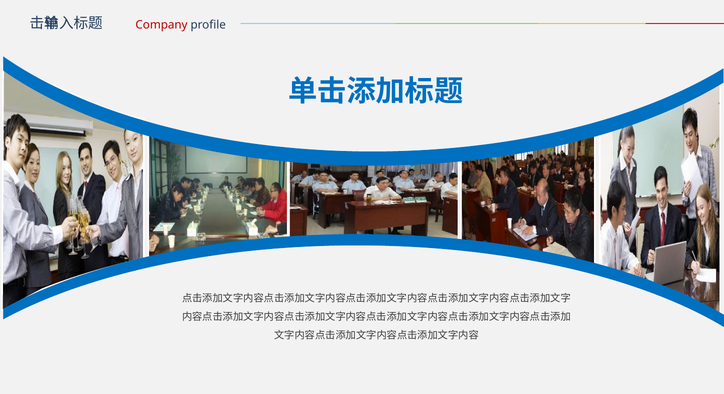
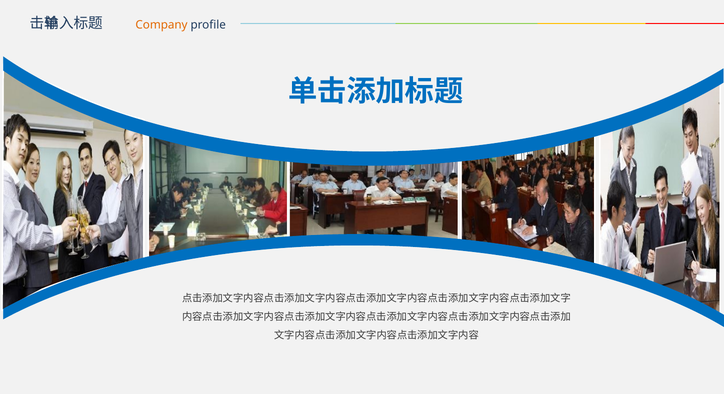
Company colour: red -> orange (162, 25)
